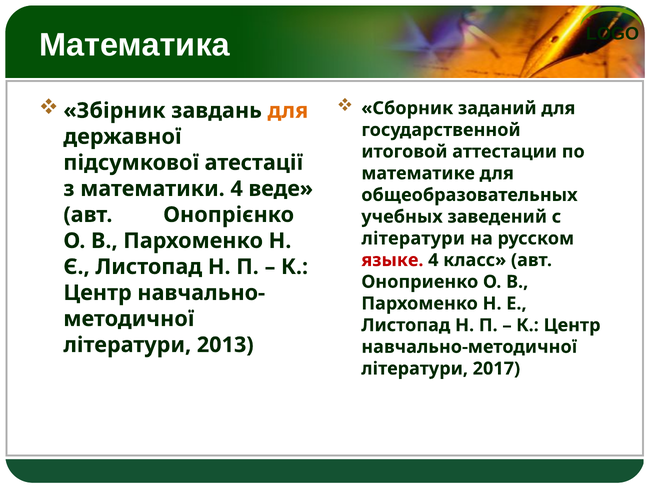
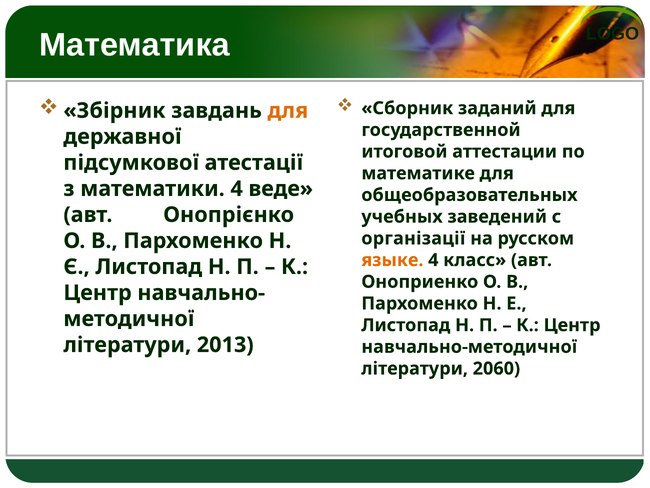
літератури: літератури -> організації (413, 238)
языке colour: red -> orange (392, 260)
2017: 2017 -> 2060 (496, 368)
